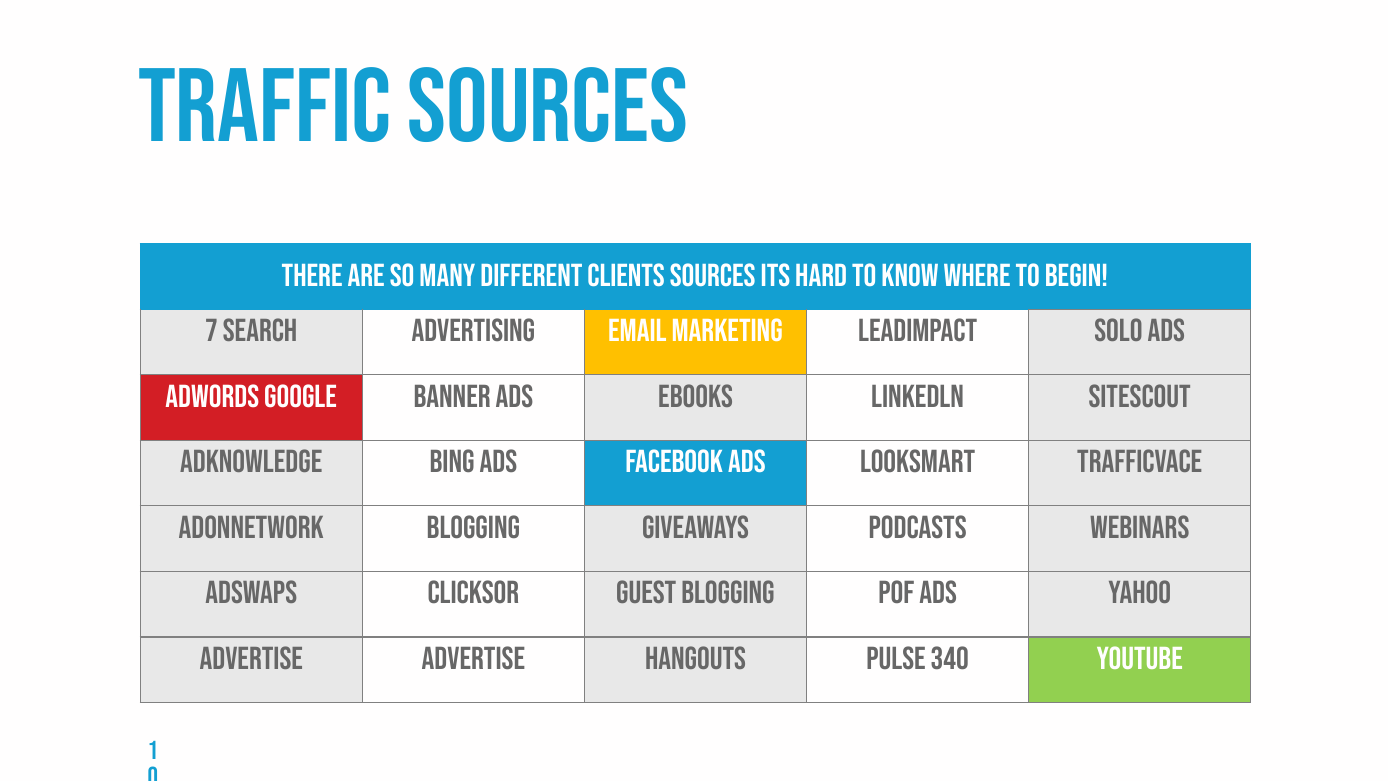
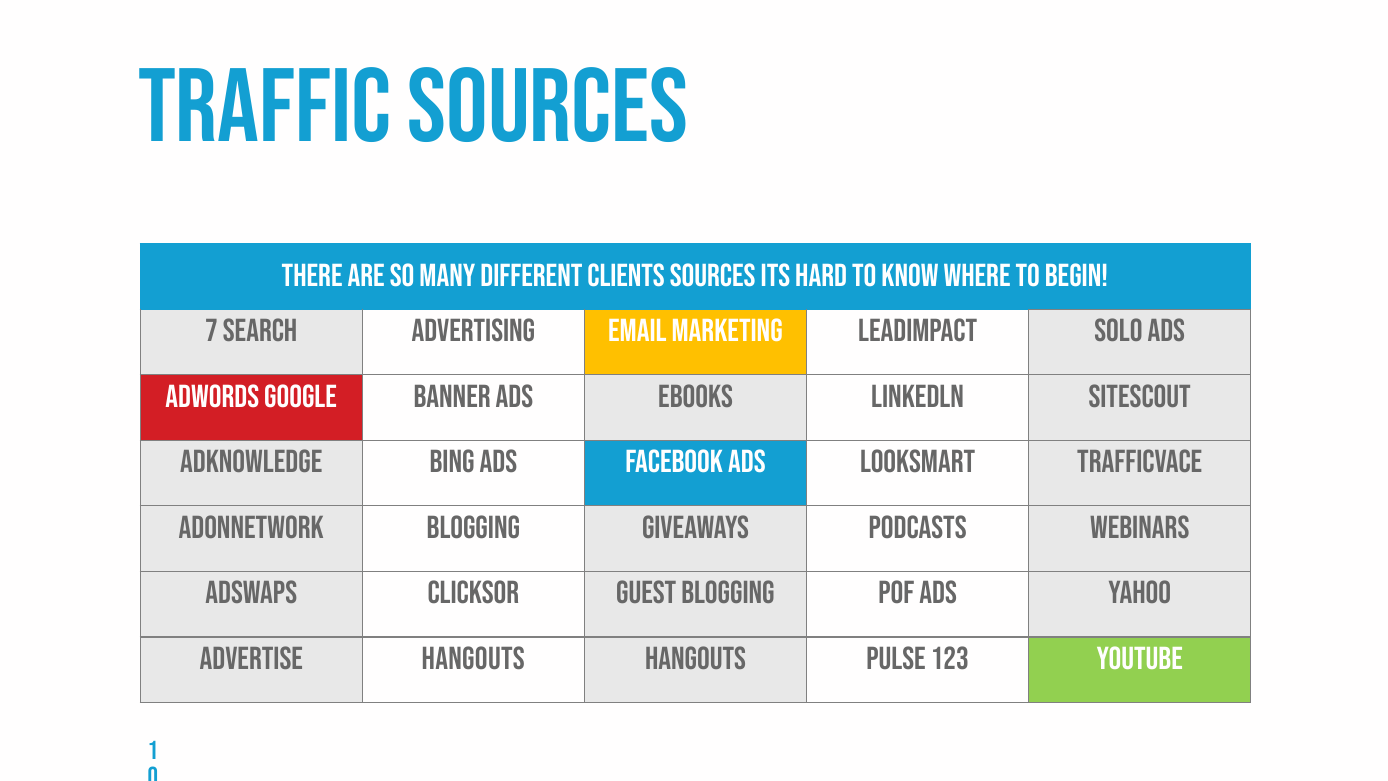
Advertise Advertise: Advertise -> Hangouts (473, 658)
340: 340 -> 123 (950, 658)
